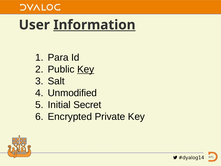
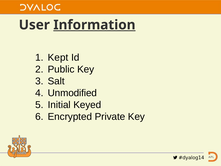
Para: Para -> Kept (58, 57)
Key underline: present -> none (86, 69)
Secret: Secret -> Keyed (87, 105)
